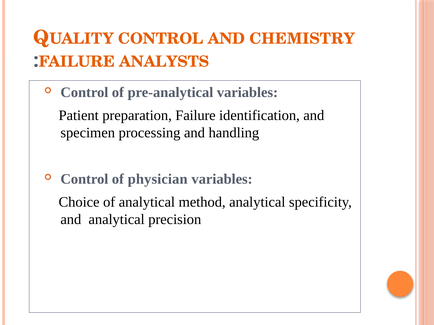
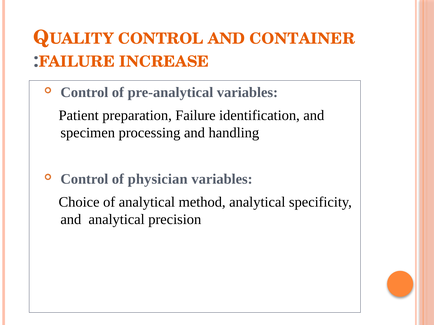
CHEMISTRY: CHEMISTRY -> CONTAINER (302, 39)
ANALYSTS: ANALYSTS -> INCREASE (164, 62)
